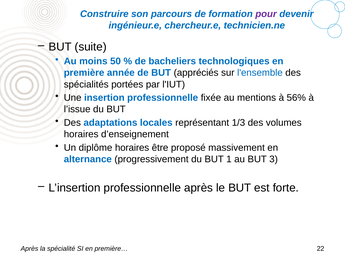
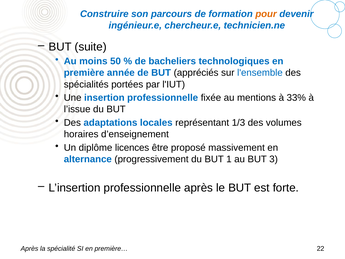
pour colour: purple -> orange (266, 14)
56%: 56% -> 33% (296, 98)
diplôme horaires: horaires -> licences (132, 148)
